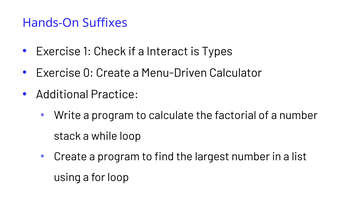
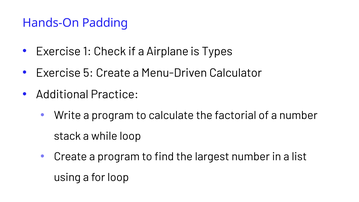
Suffixes: Suffixes -> Padding (105, 23)
Interact: Interact -> Airplane (167, 51)
0: 0 -> 5 (88, 73)
